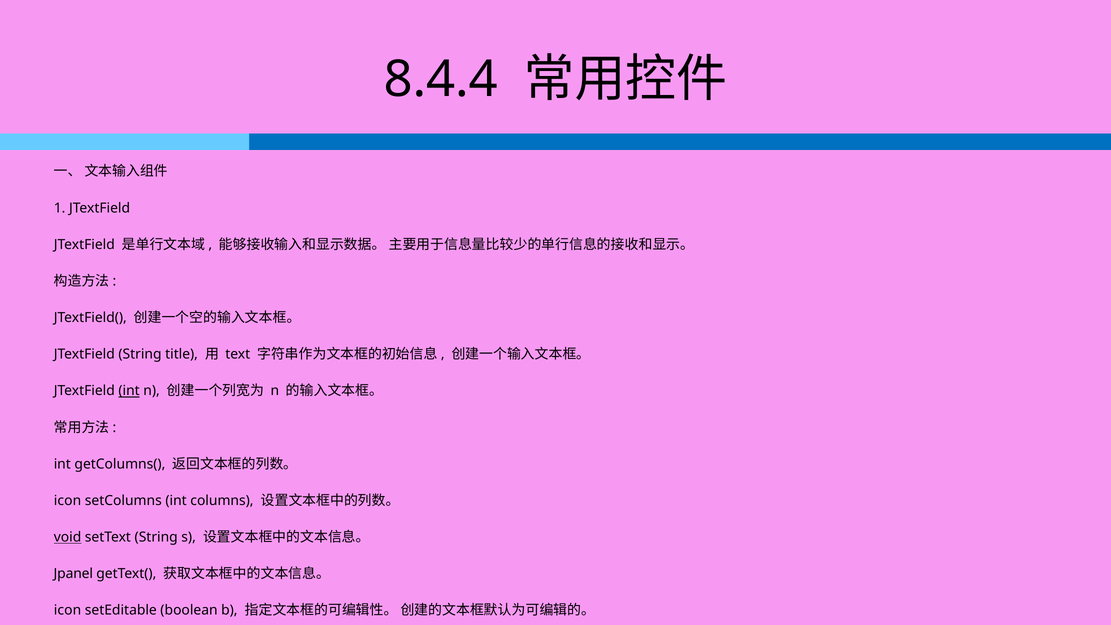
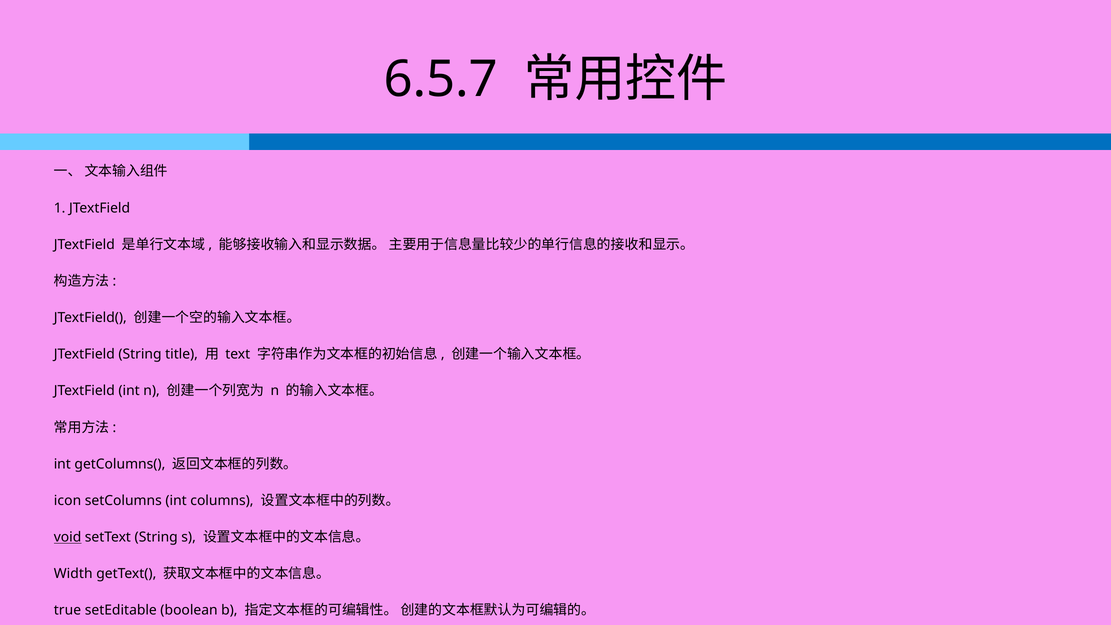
8.4.4: 8.4.4 -> 6.5.7 (441, 79)
int underline: present -> none (129, 391)
Jpanel: Jpanel -> Width (73, 574)
icon: icon -> true (67, 610)
